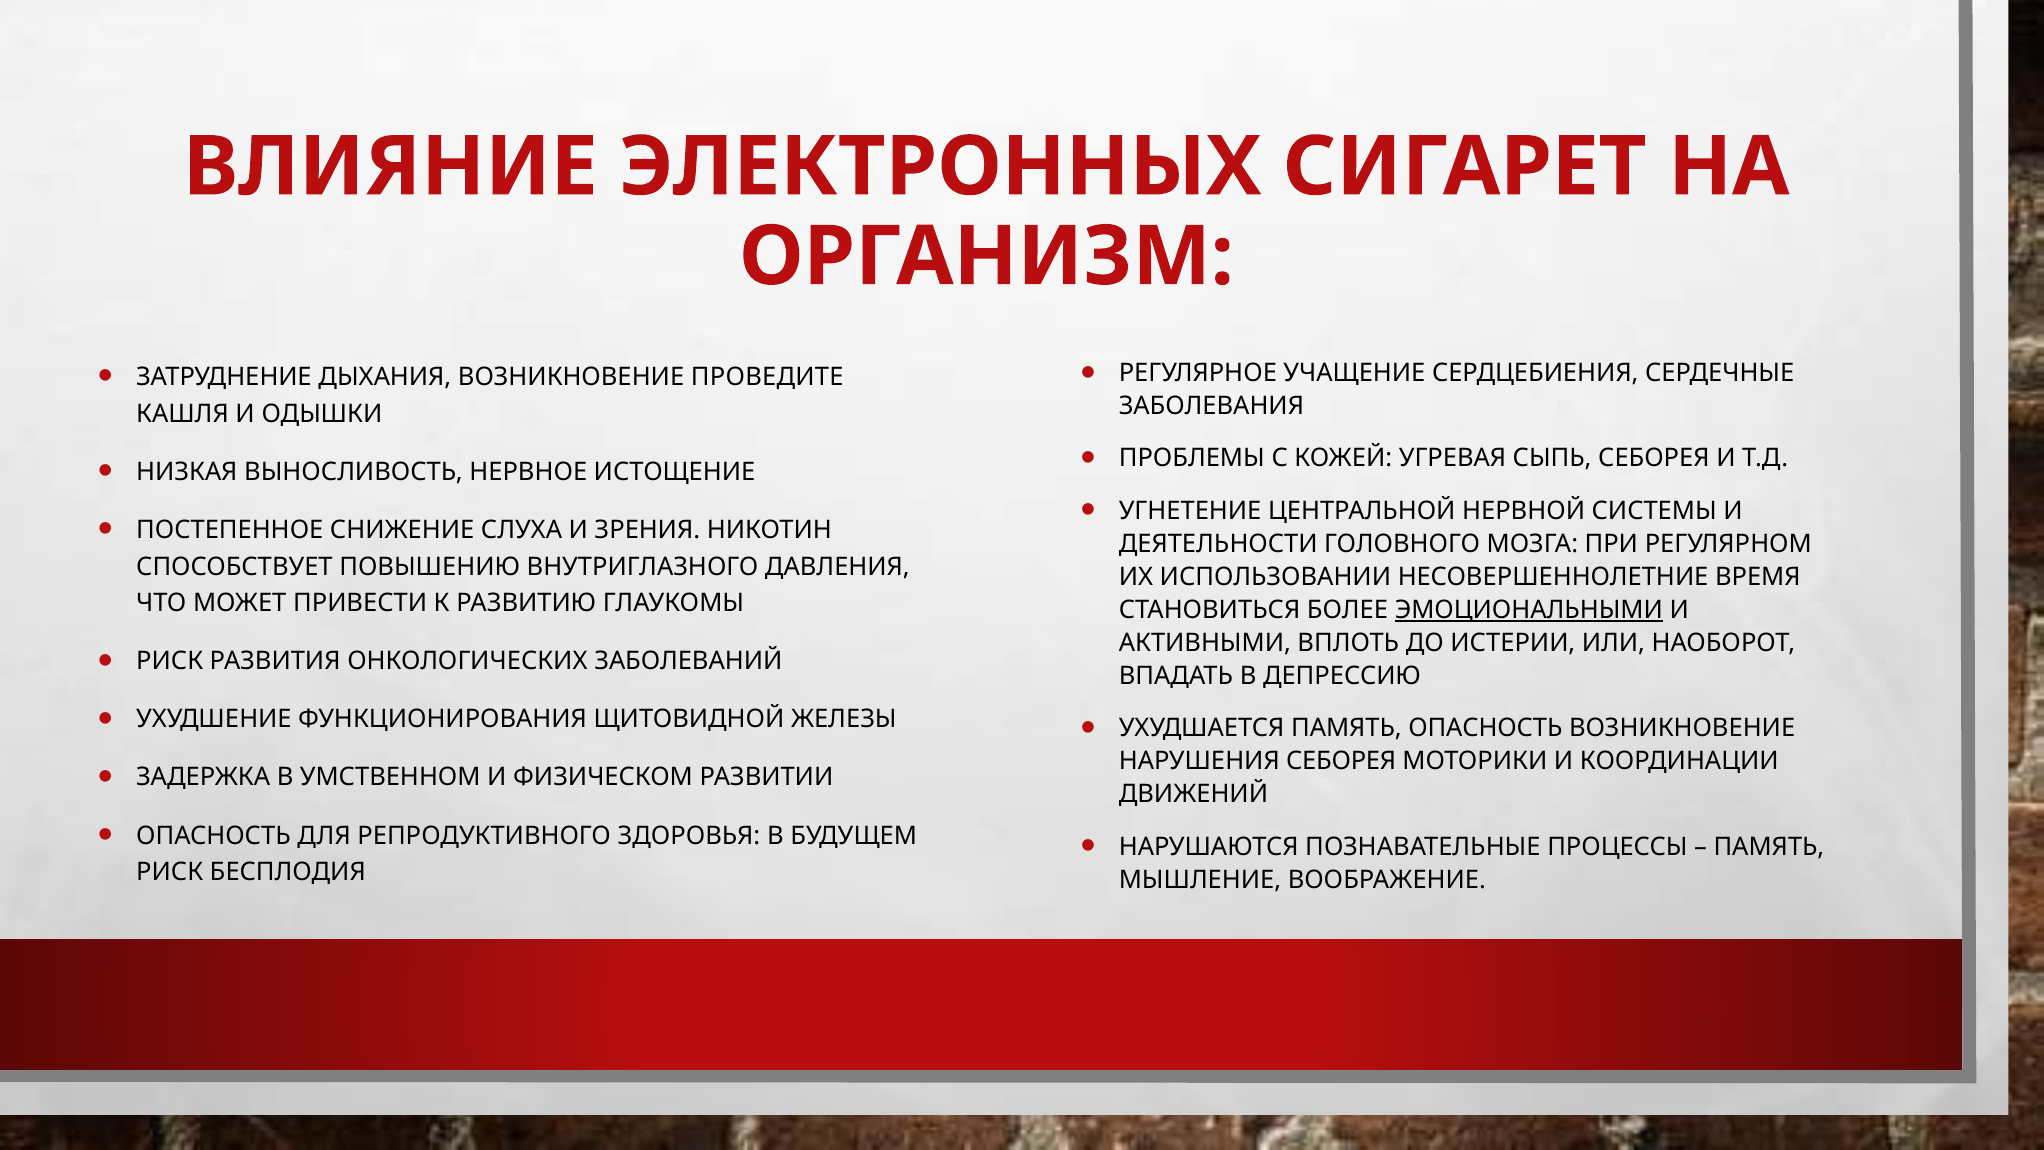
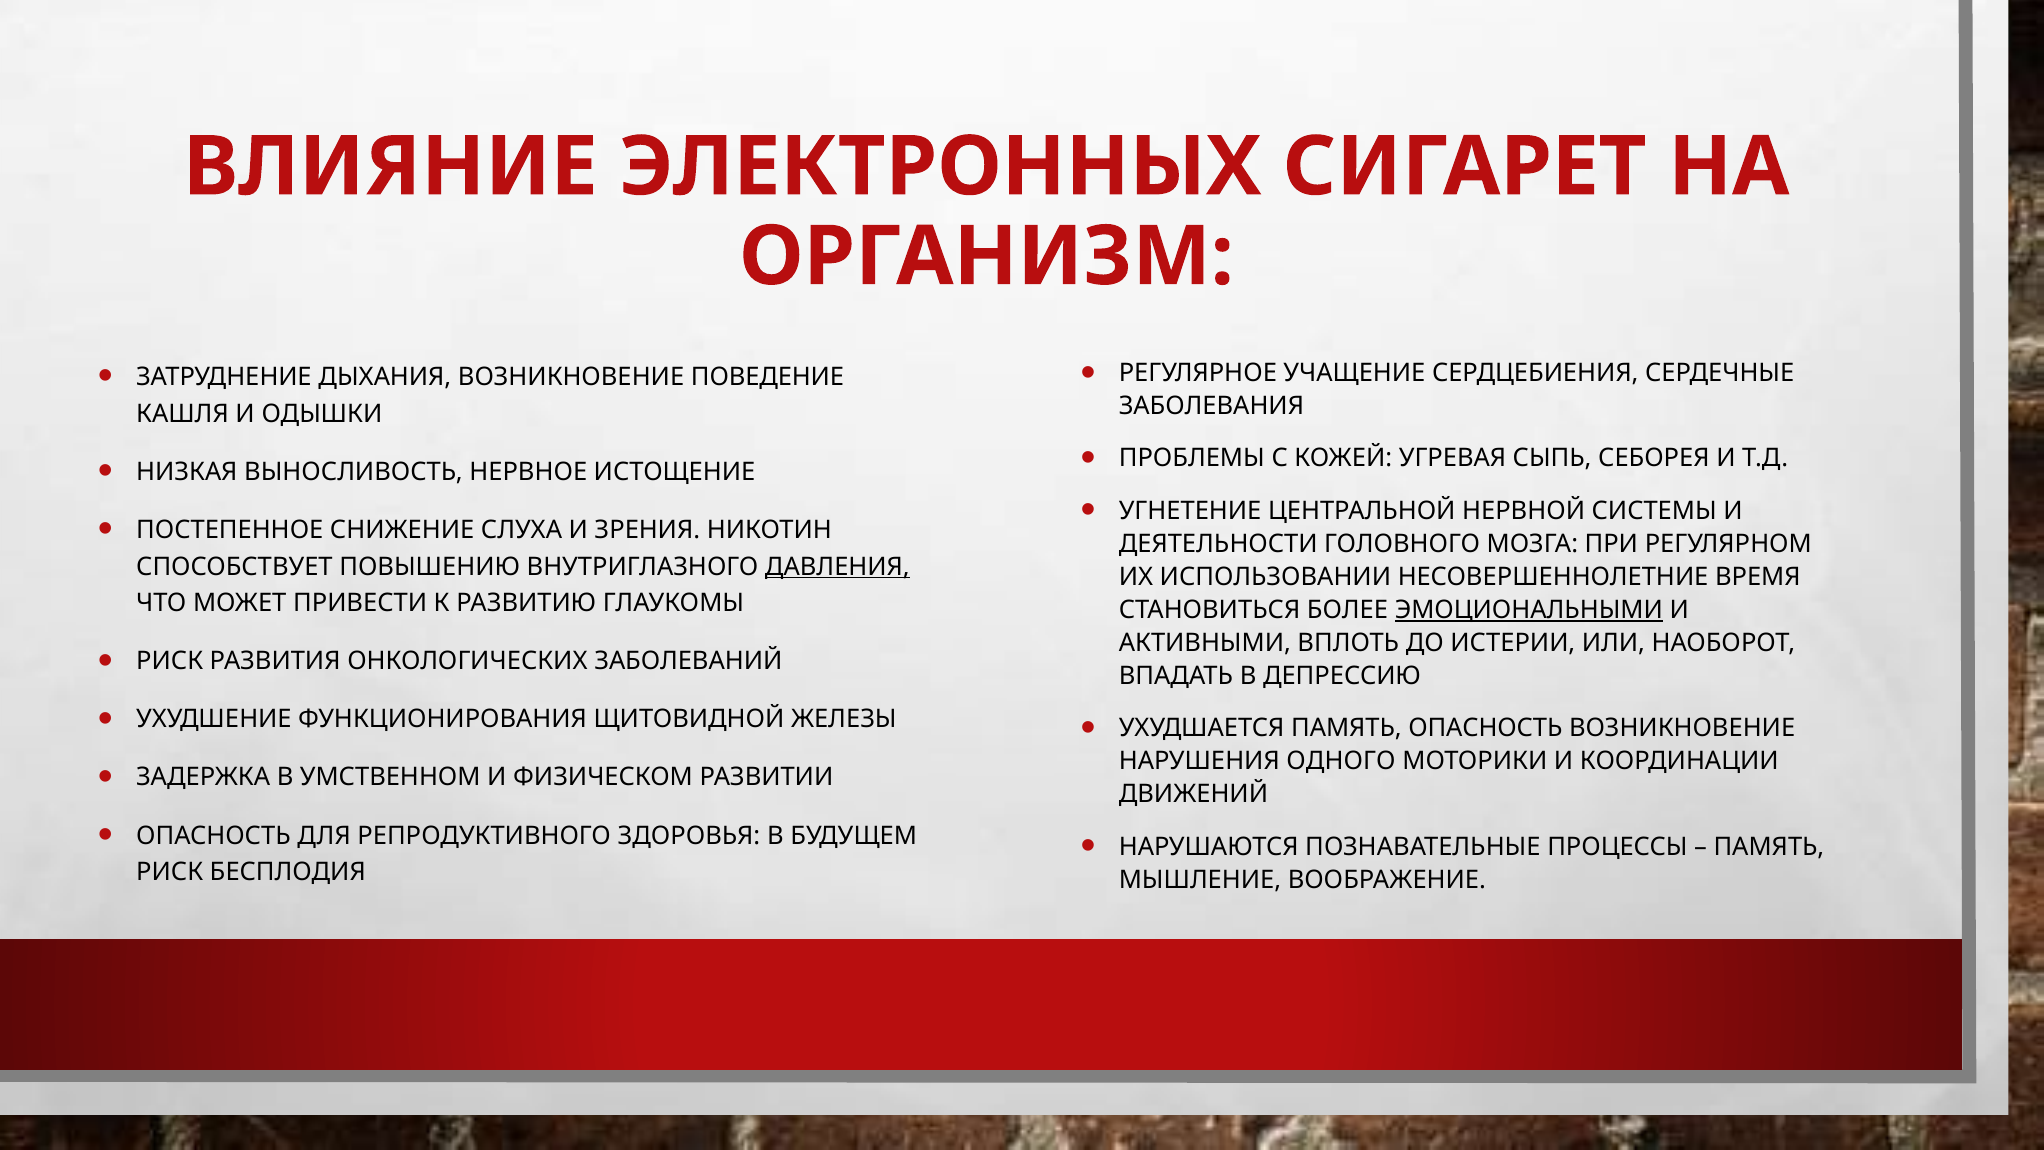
ПРОВЕДИТЕ: ПРОВЕДИТЕ -> ПОВЕДЕНИЕ (767, 377)
ДАВЛЕНИЯ underline: none -> present (837, 566)
НАРУШЕНИЯ СЕБОРЕЯ: СЕБОРЕЯ -> ОДНОГО (1341, 761)
